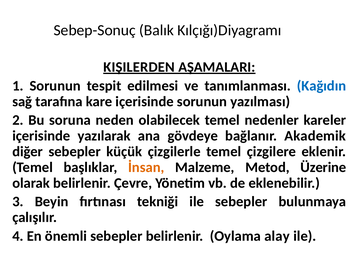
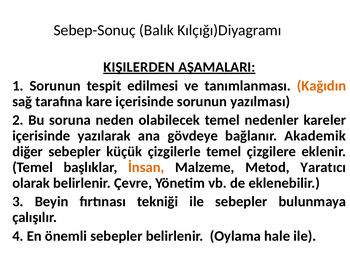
Kağıdın colour: blue -> orange (322, 86)
Üzerine: Üzerine -> Yaratıcı (323, 168)
alay: alay -> hale (277, 236)
